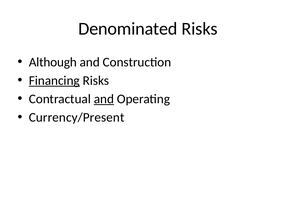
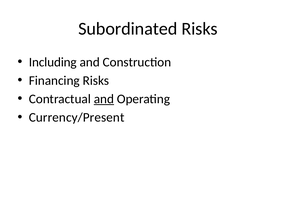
Denominated: Denominated -> Subordinated (128, 29)
Although: Although -> Including (53, 62)
Financing underline: present -> none (54, 81)
